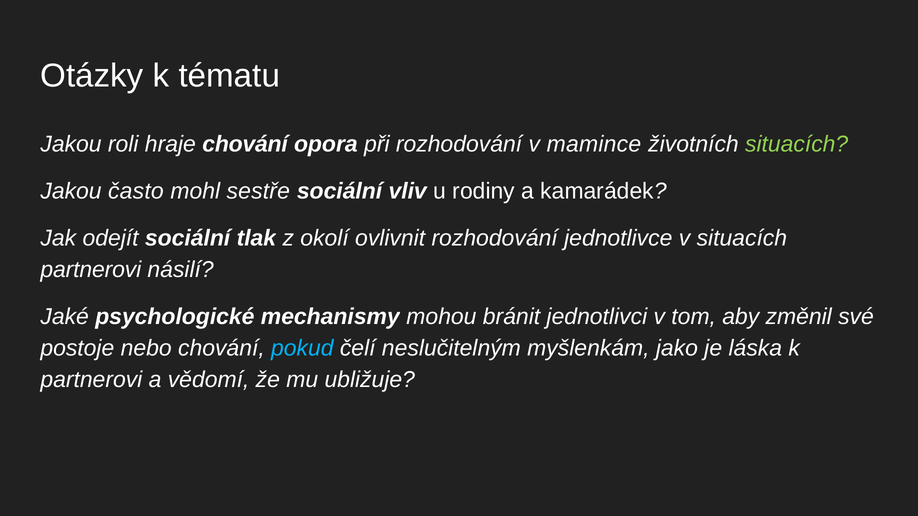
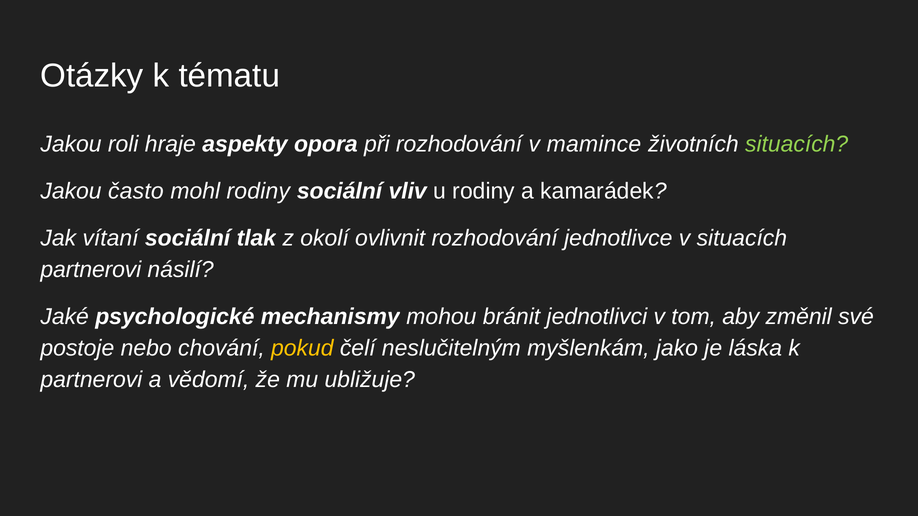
hraje chování: chování -> aspekty (245, 144)
mohl sestře: sestře -> rodiny (258, 191)
odejít: odejít -> vítaní (111, 238)
pokud colour: light blue -> yellow (302, 349)
